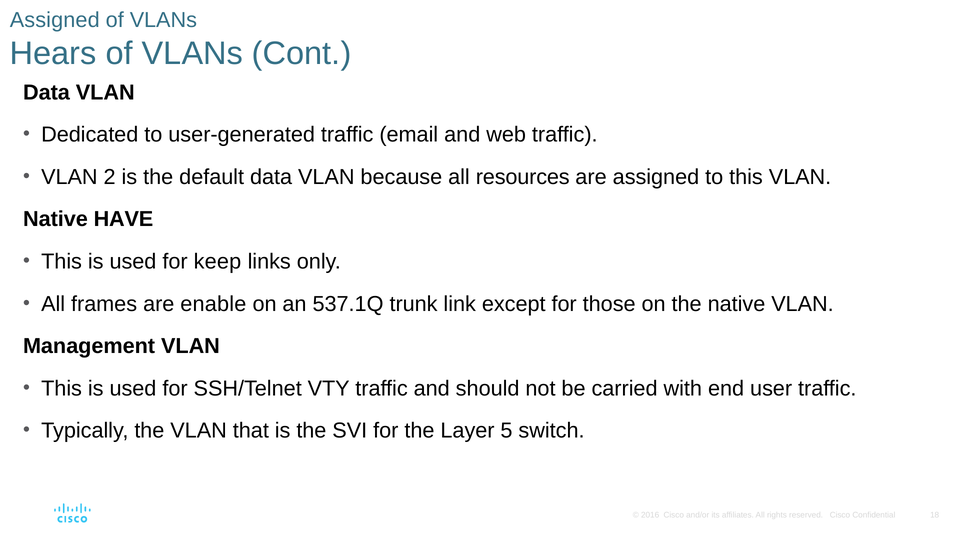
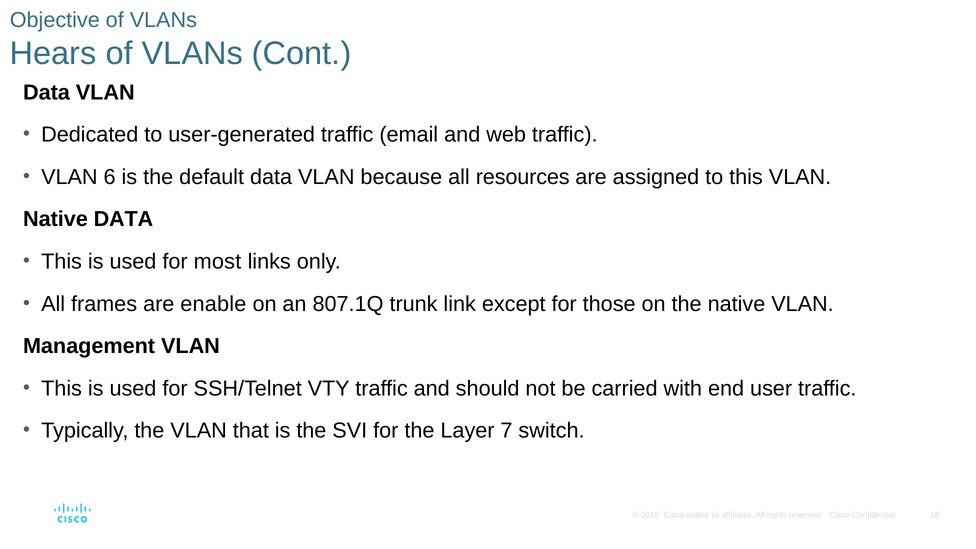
Assigned: Assigned -> Objective (55, 20)
2: 2 -> 6 (110, 177)
Native HAVE: HAVE -> DATA (123, 219)
keep: keep -> most (217, 262)
537.1Q: 537.1Q -> 807.1Q (348, 304)
5: 5 -> 7 (506, 431)
